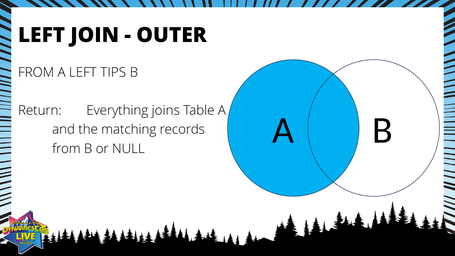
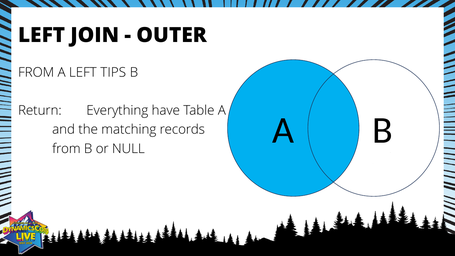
joins: joins -> have (166, 110)
